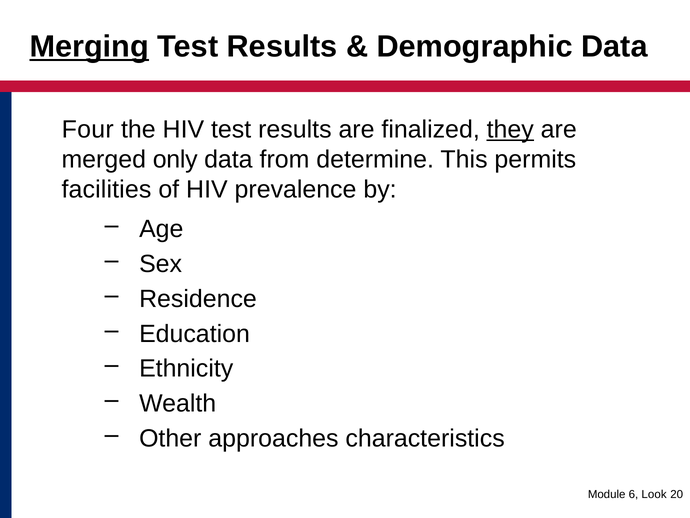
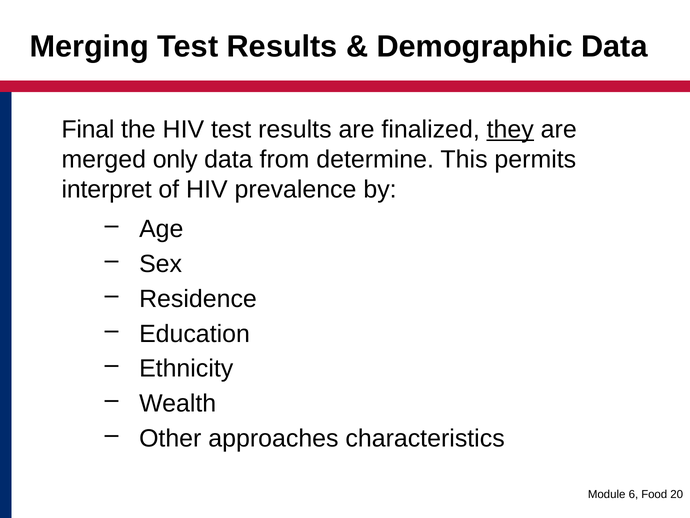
Merging underline: present -> none (89, 47)
Four: Four -> Final (88, 129)
facilities: facilities -> interpret (107, 189)
Look: Look -> Food (654, 494)
